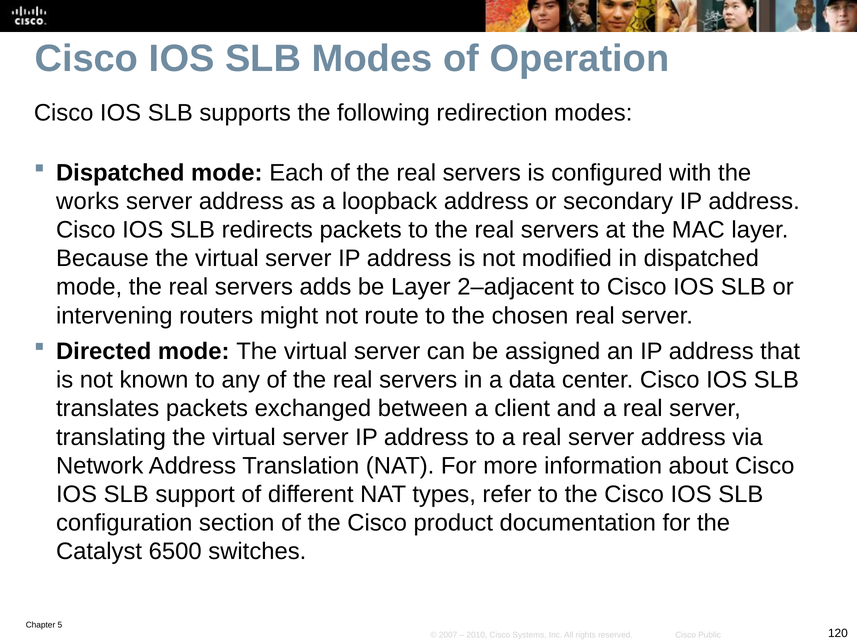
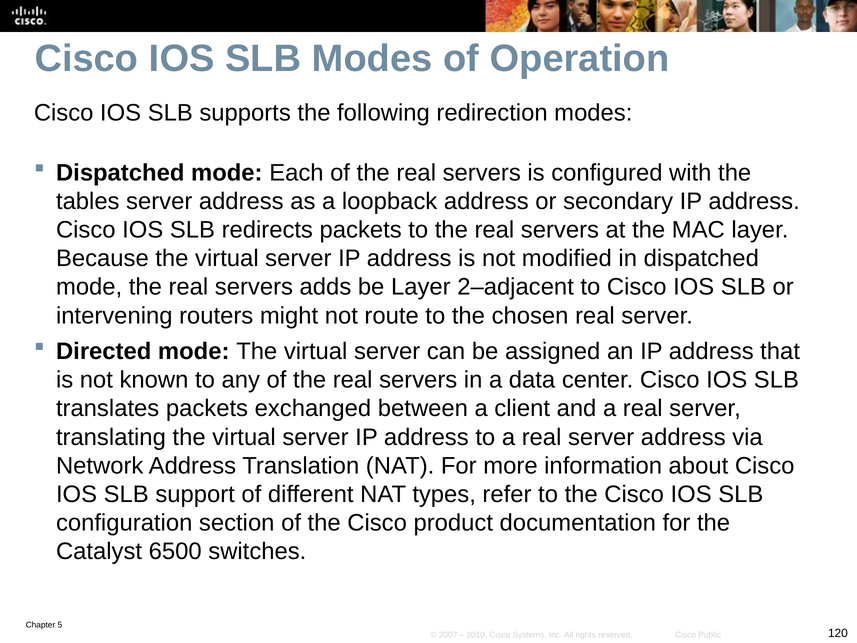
works: works -> tables (88, 201)
